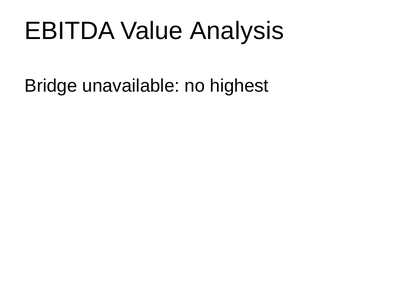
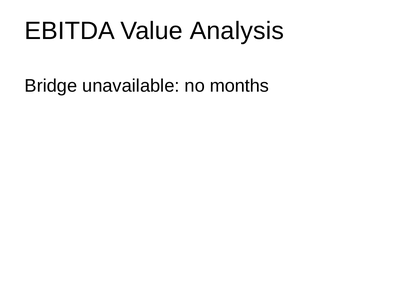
highest: highest -> months (239, 86)
